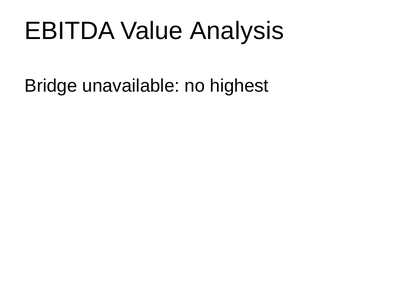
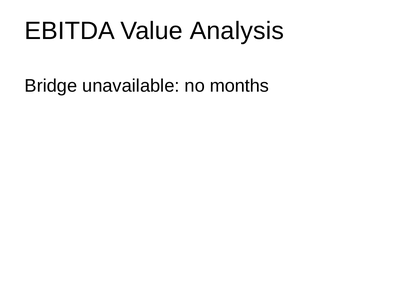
highest: highest -> months (239, 86)
